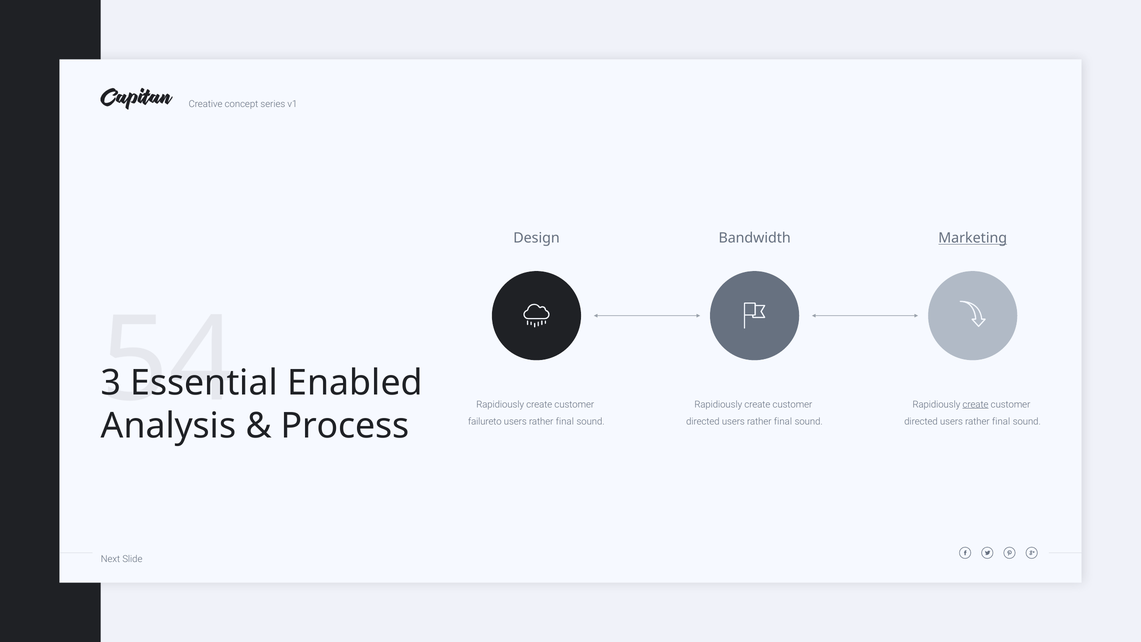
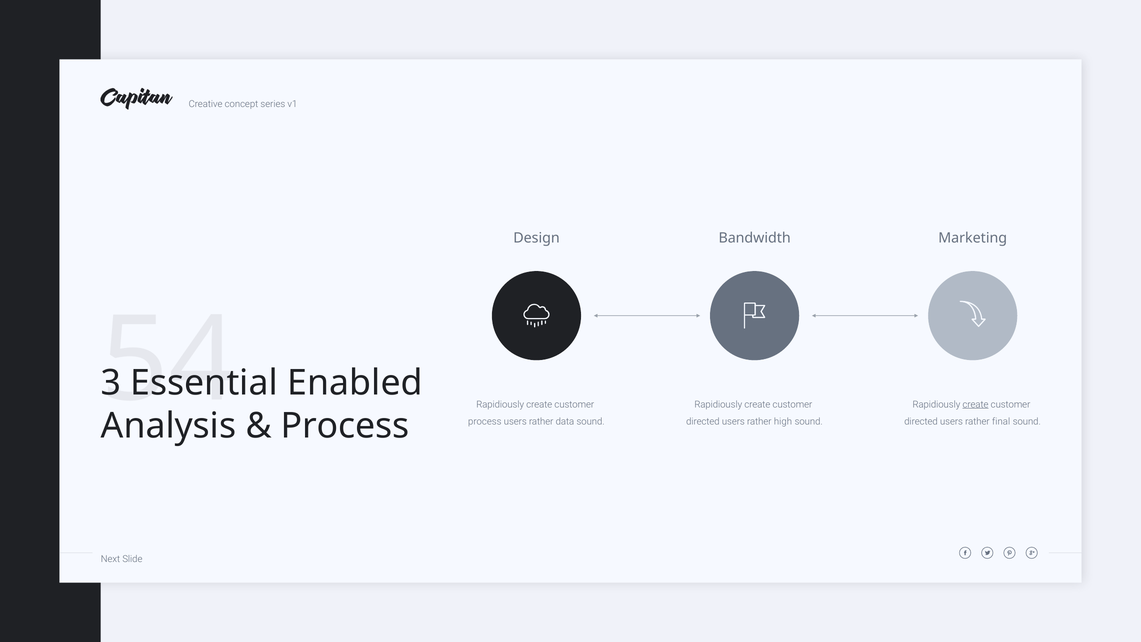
Marketing underline: present -> none (973, 238)
failureto: failureto -> process (485, 421)
final: final -> data (565, 421)
final: final -> high (783, 421)
